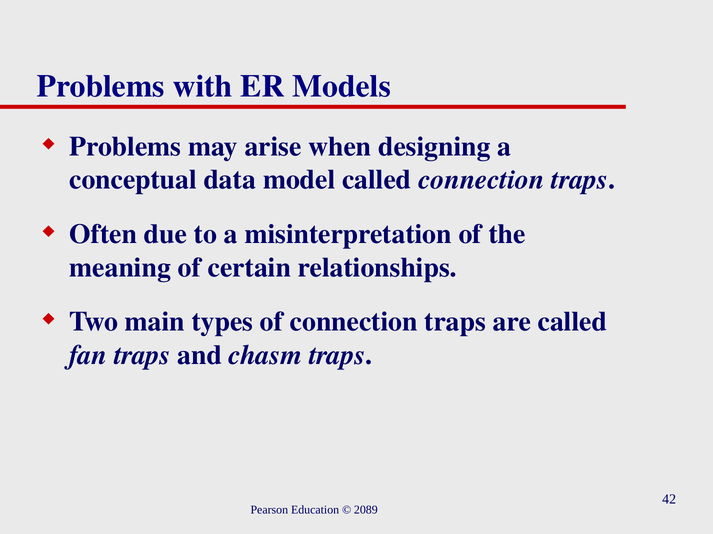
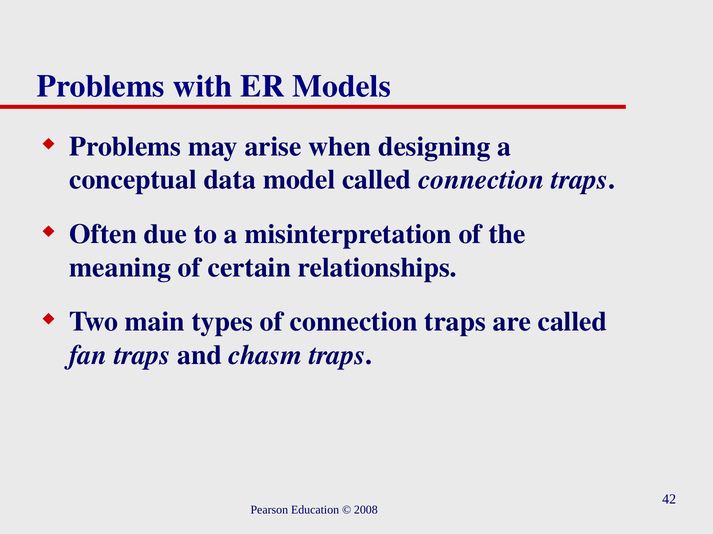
2089: 2089 -> 2008 (366, 511)
